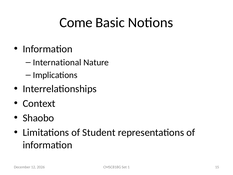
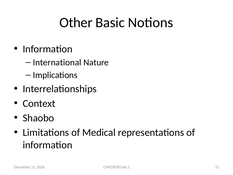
Come: Come -> Other (76, 23)
Student: Student -> Medical (99, 132)
